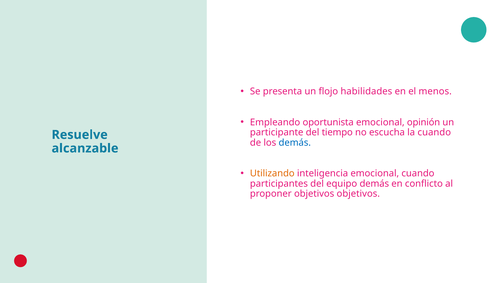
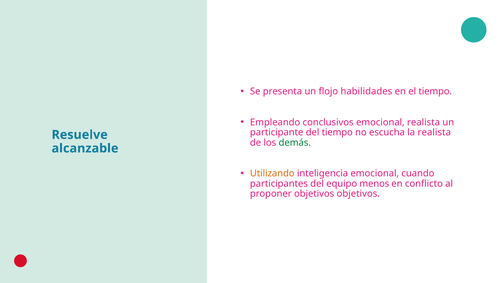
el menos: menos -> tiempo (435, 91)
oportunista: oportunista -> conclusivos (328, 122)
emocional opinión: opinión -> realista (424, 122)
la cuando: cuando -> realista (434, 132)
demás colour: blue -> green (295, 143)
equipo demás: demás -> menos (374, 184)
